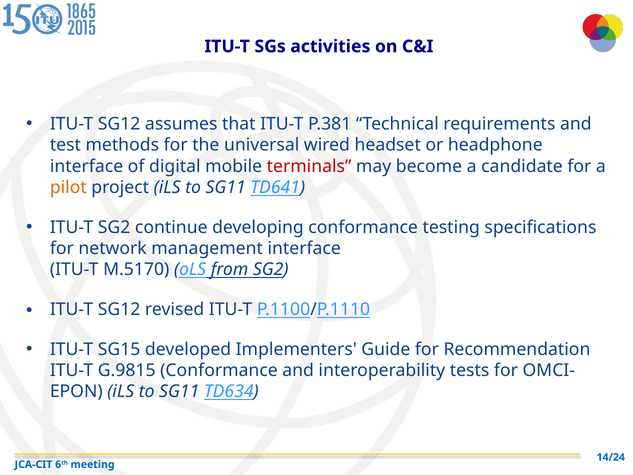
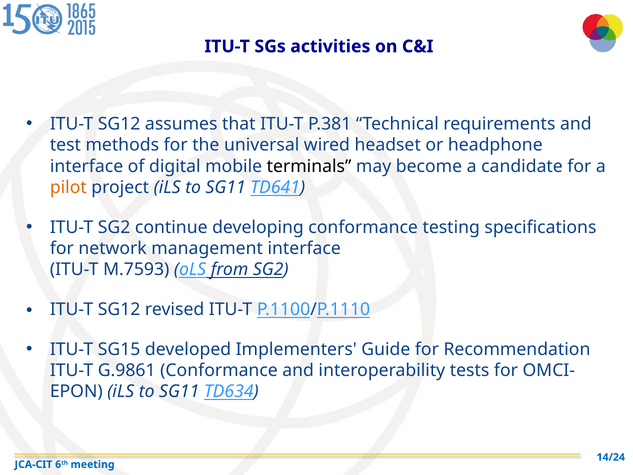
terminals colour: red -> black (309, 166)
M.5170: M.5170 -> M.7593 (136, 269)
G.9815: G.9815 -> G.9861 (127, 370)
